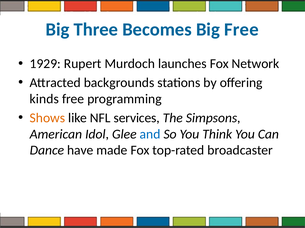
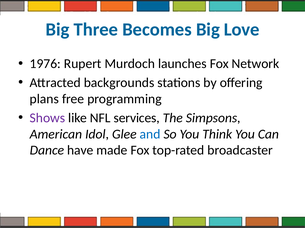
Big Free: Free -> Love (242, 30)
1929: 1929 -> 1976 (45, 64)
kinds: kinds -> plans (44, 99)
Shows colour: orange -> purple (47, 118)
